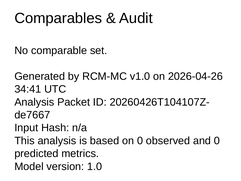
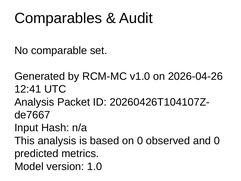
34:41: 34:41 -> 12:41 (28, 89)
